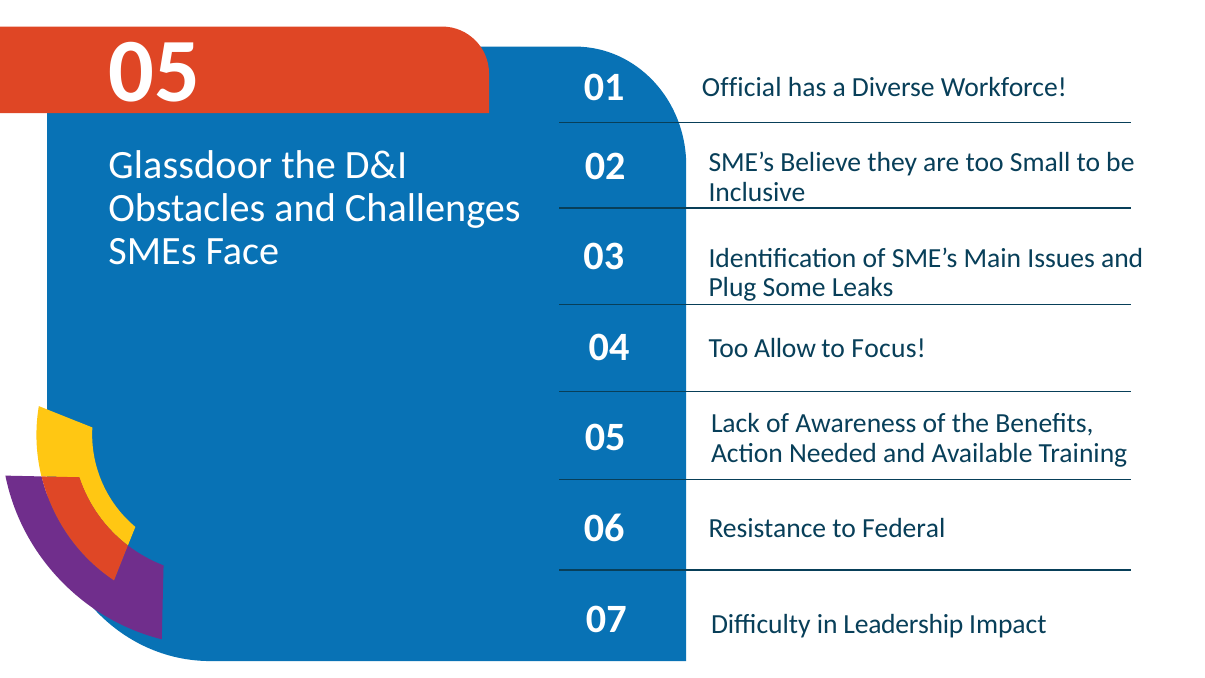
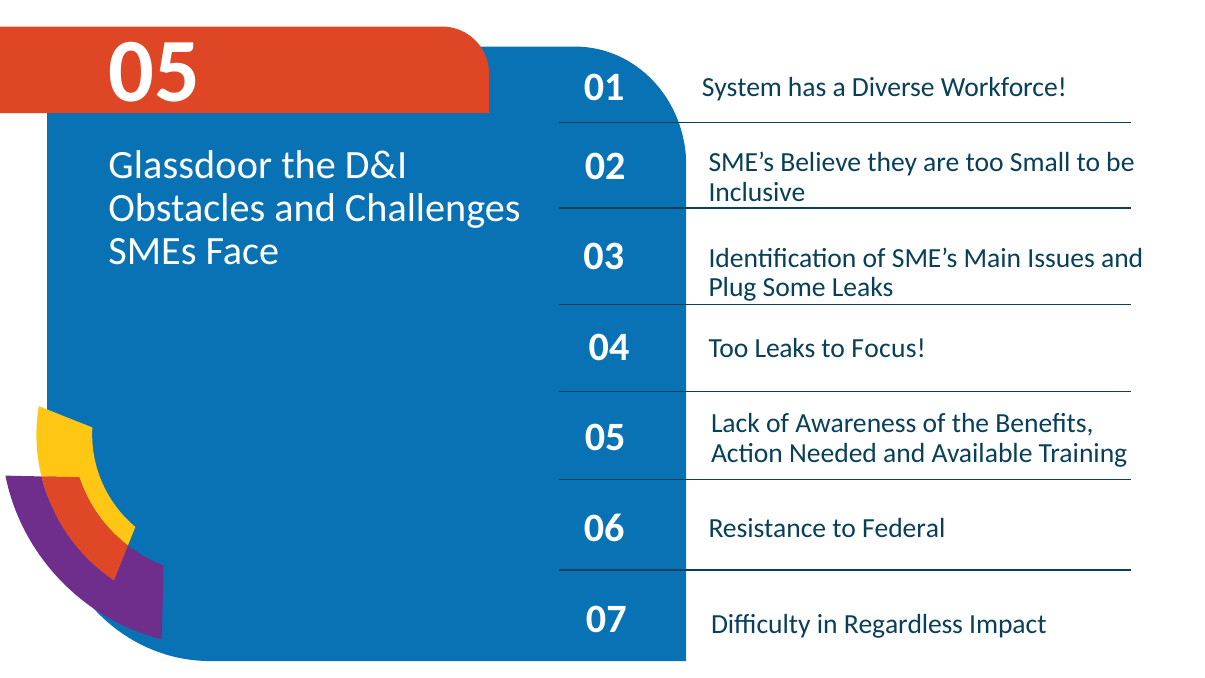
Official: Official -> System (742, 88)
Too Allow: Allow -> Leaks (785, 348)
Leadership: Leadership -> Regardless (903, 624)
